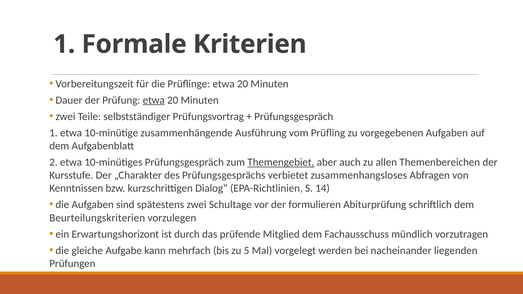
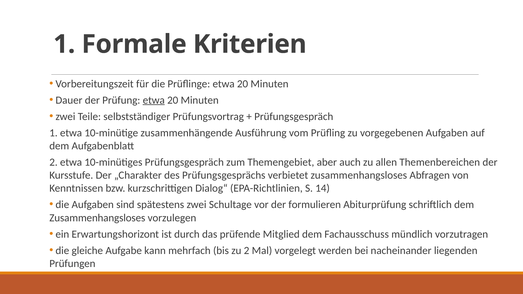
Themengebiet underline: present -> none (281, 162)
Beurteilungskriterien: Beurteilungskriterien -> Zusammenhangsloses (97, 218)
zu 5: 5 -> 2 (247, 251)
